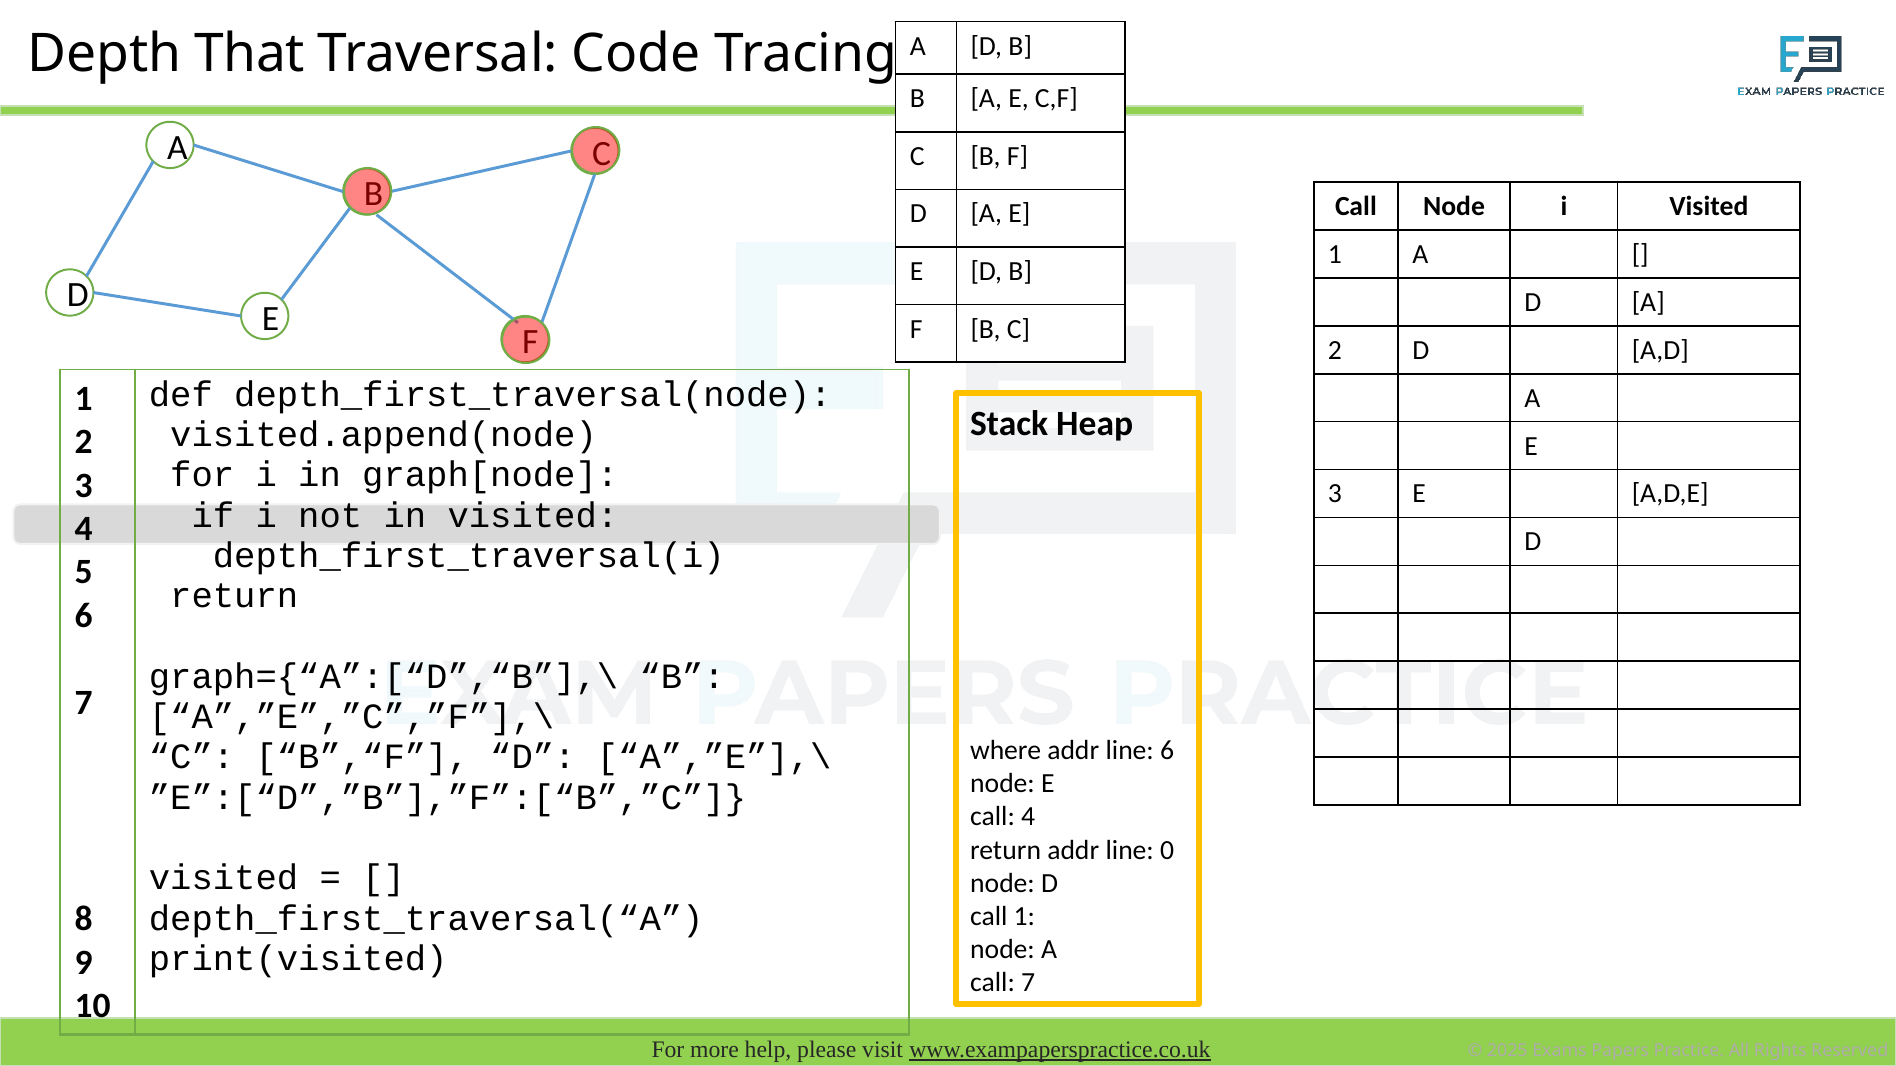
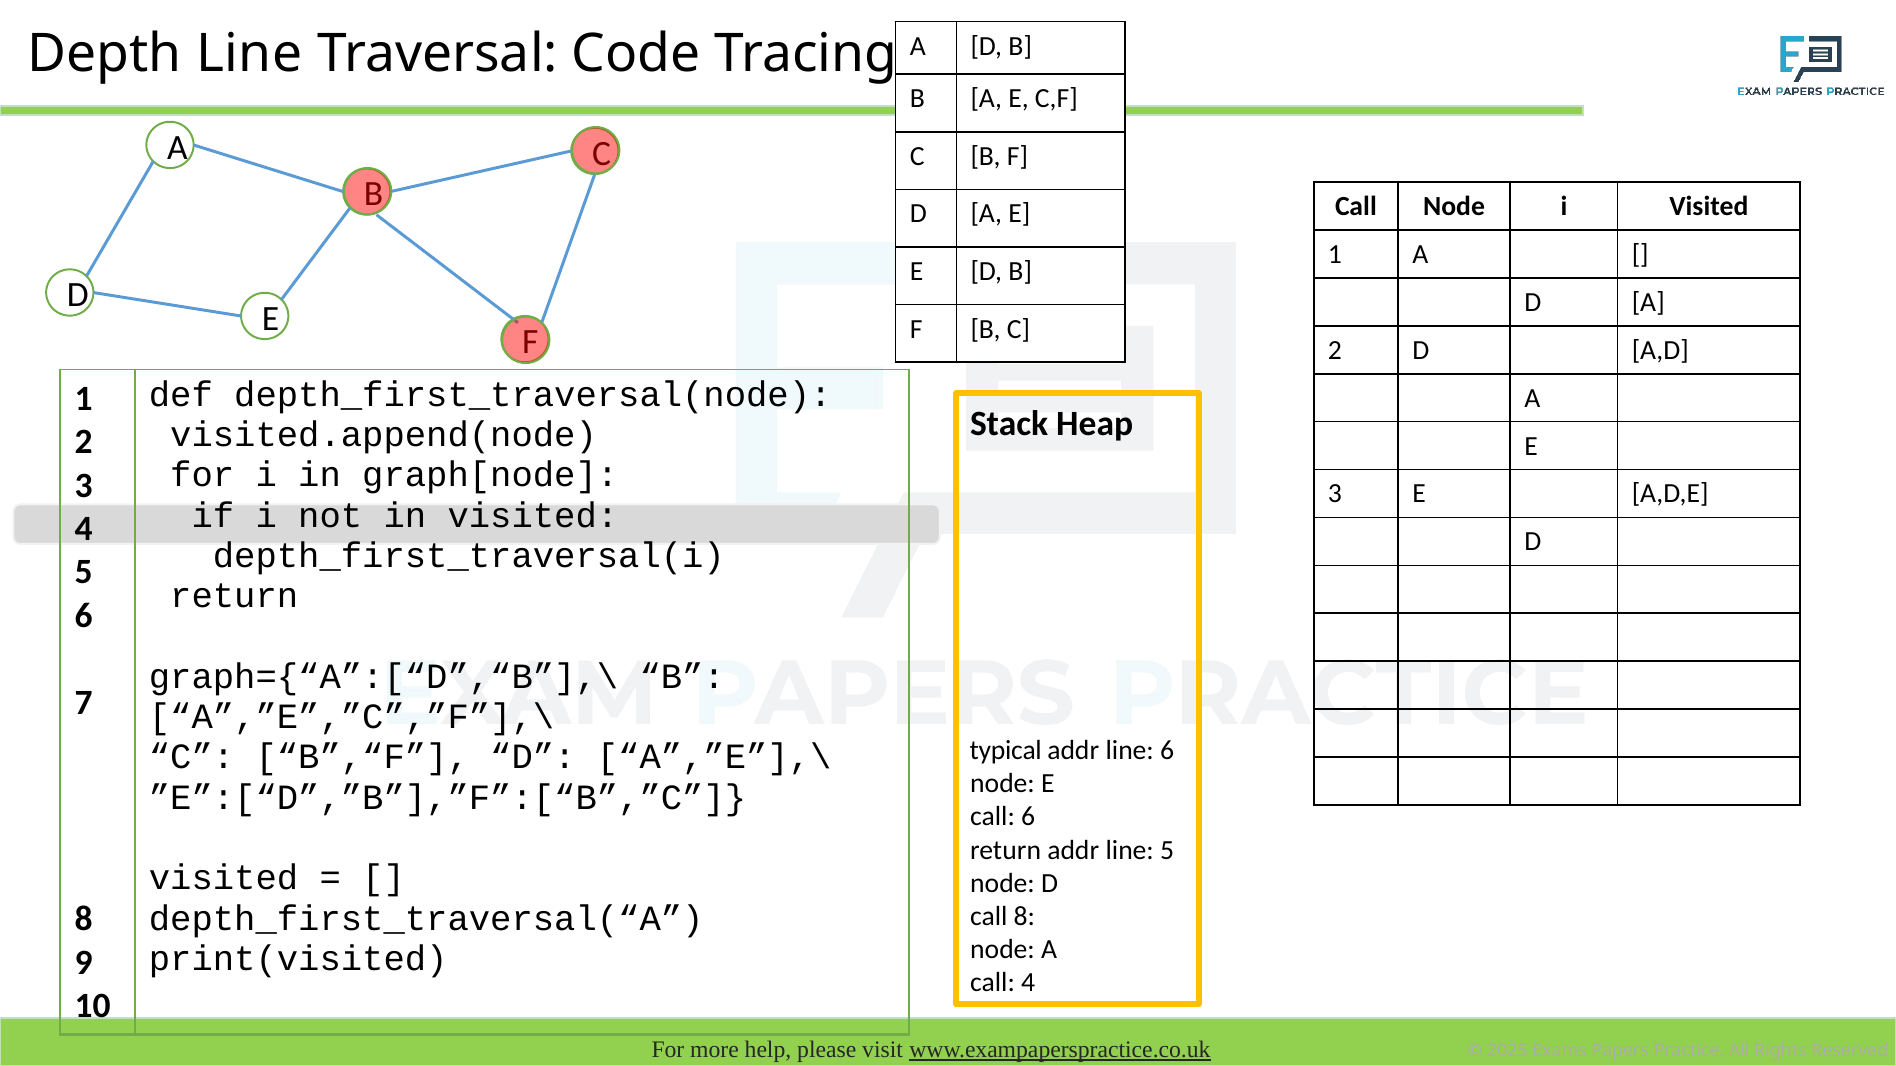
Depth That: That -> Line (249, 54)
where: where -> typical (1006, 751)
call 4: 4 -> 6 (1028, 817)
line 0: 0 -> 5 (1167, 850)
call 1: 1 -> 8 (1024, 917)
call 7: 7 -> 4 (1028, 983)
